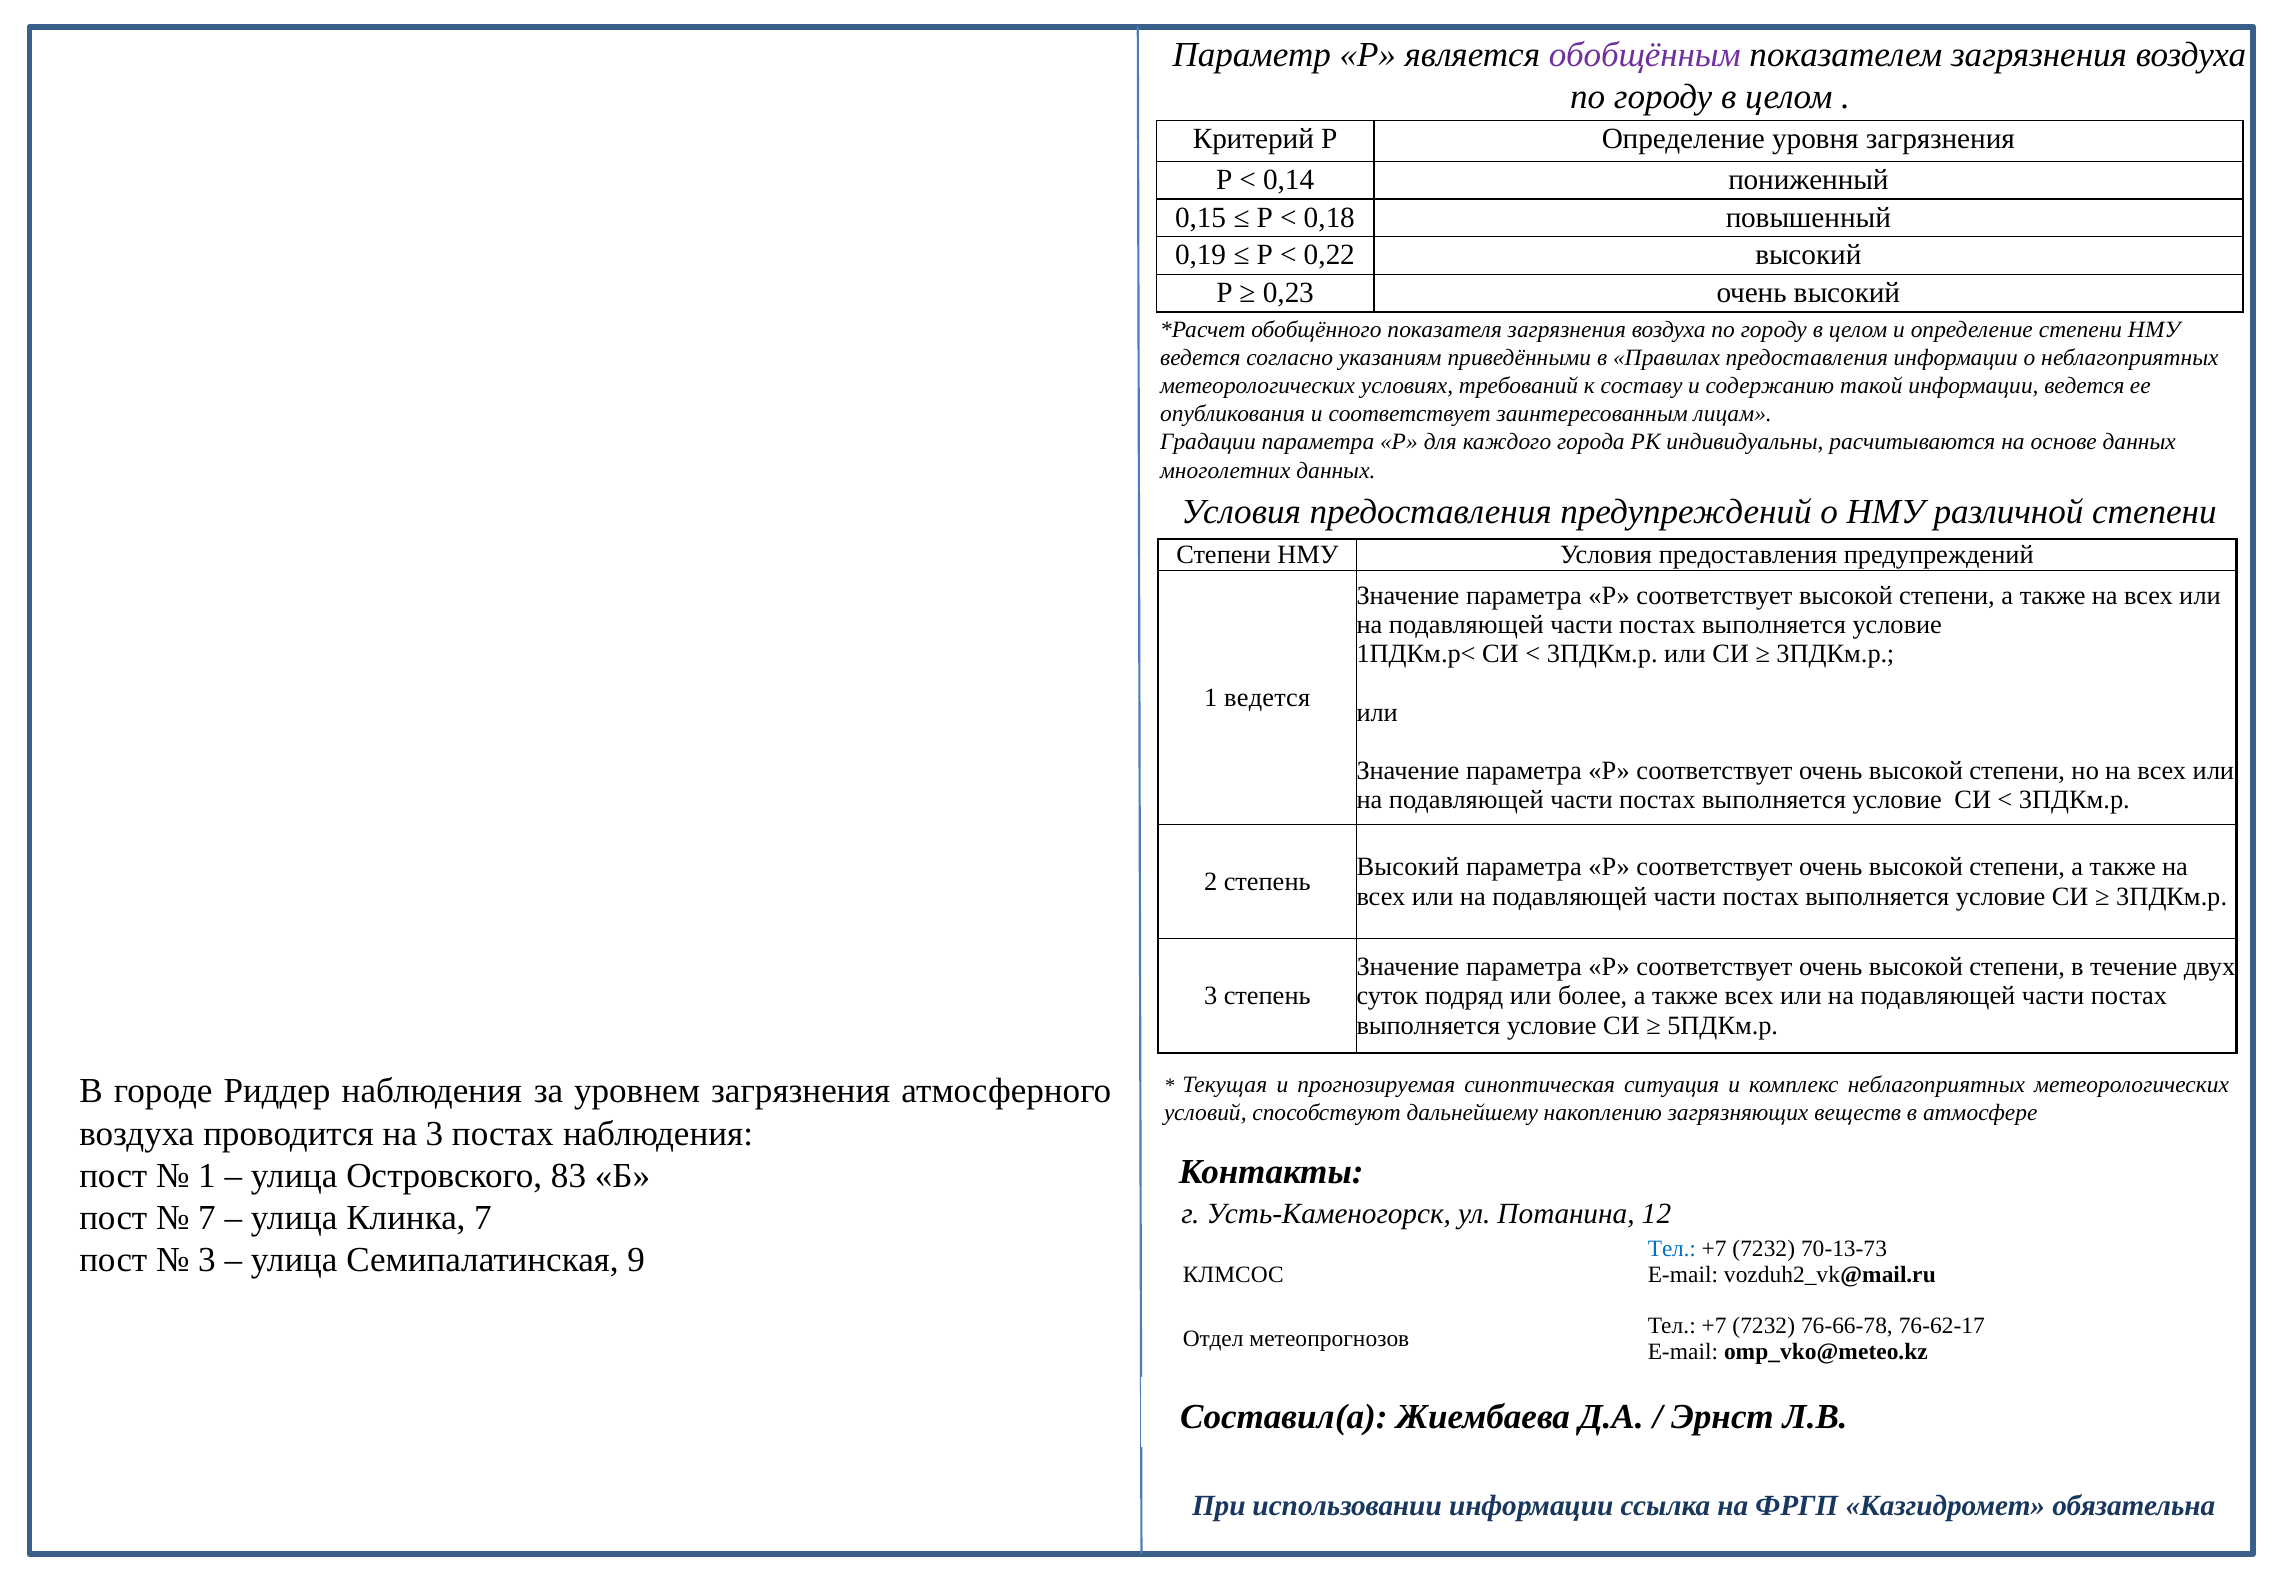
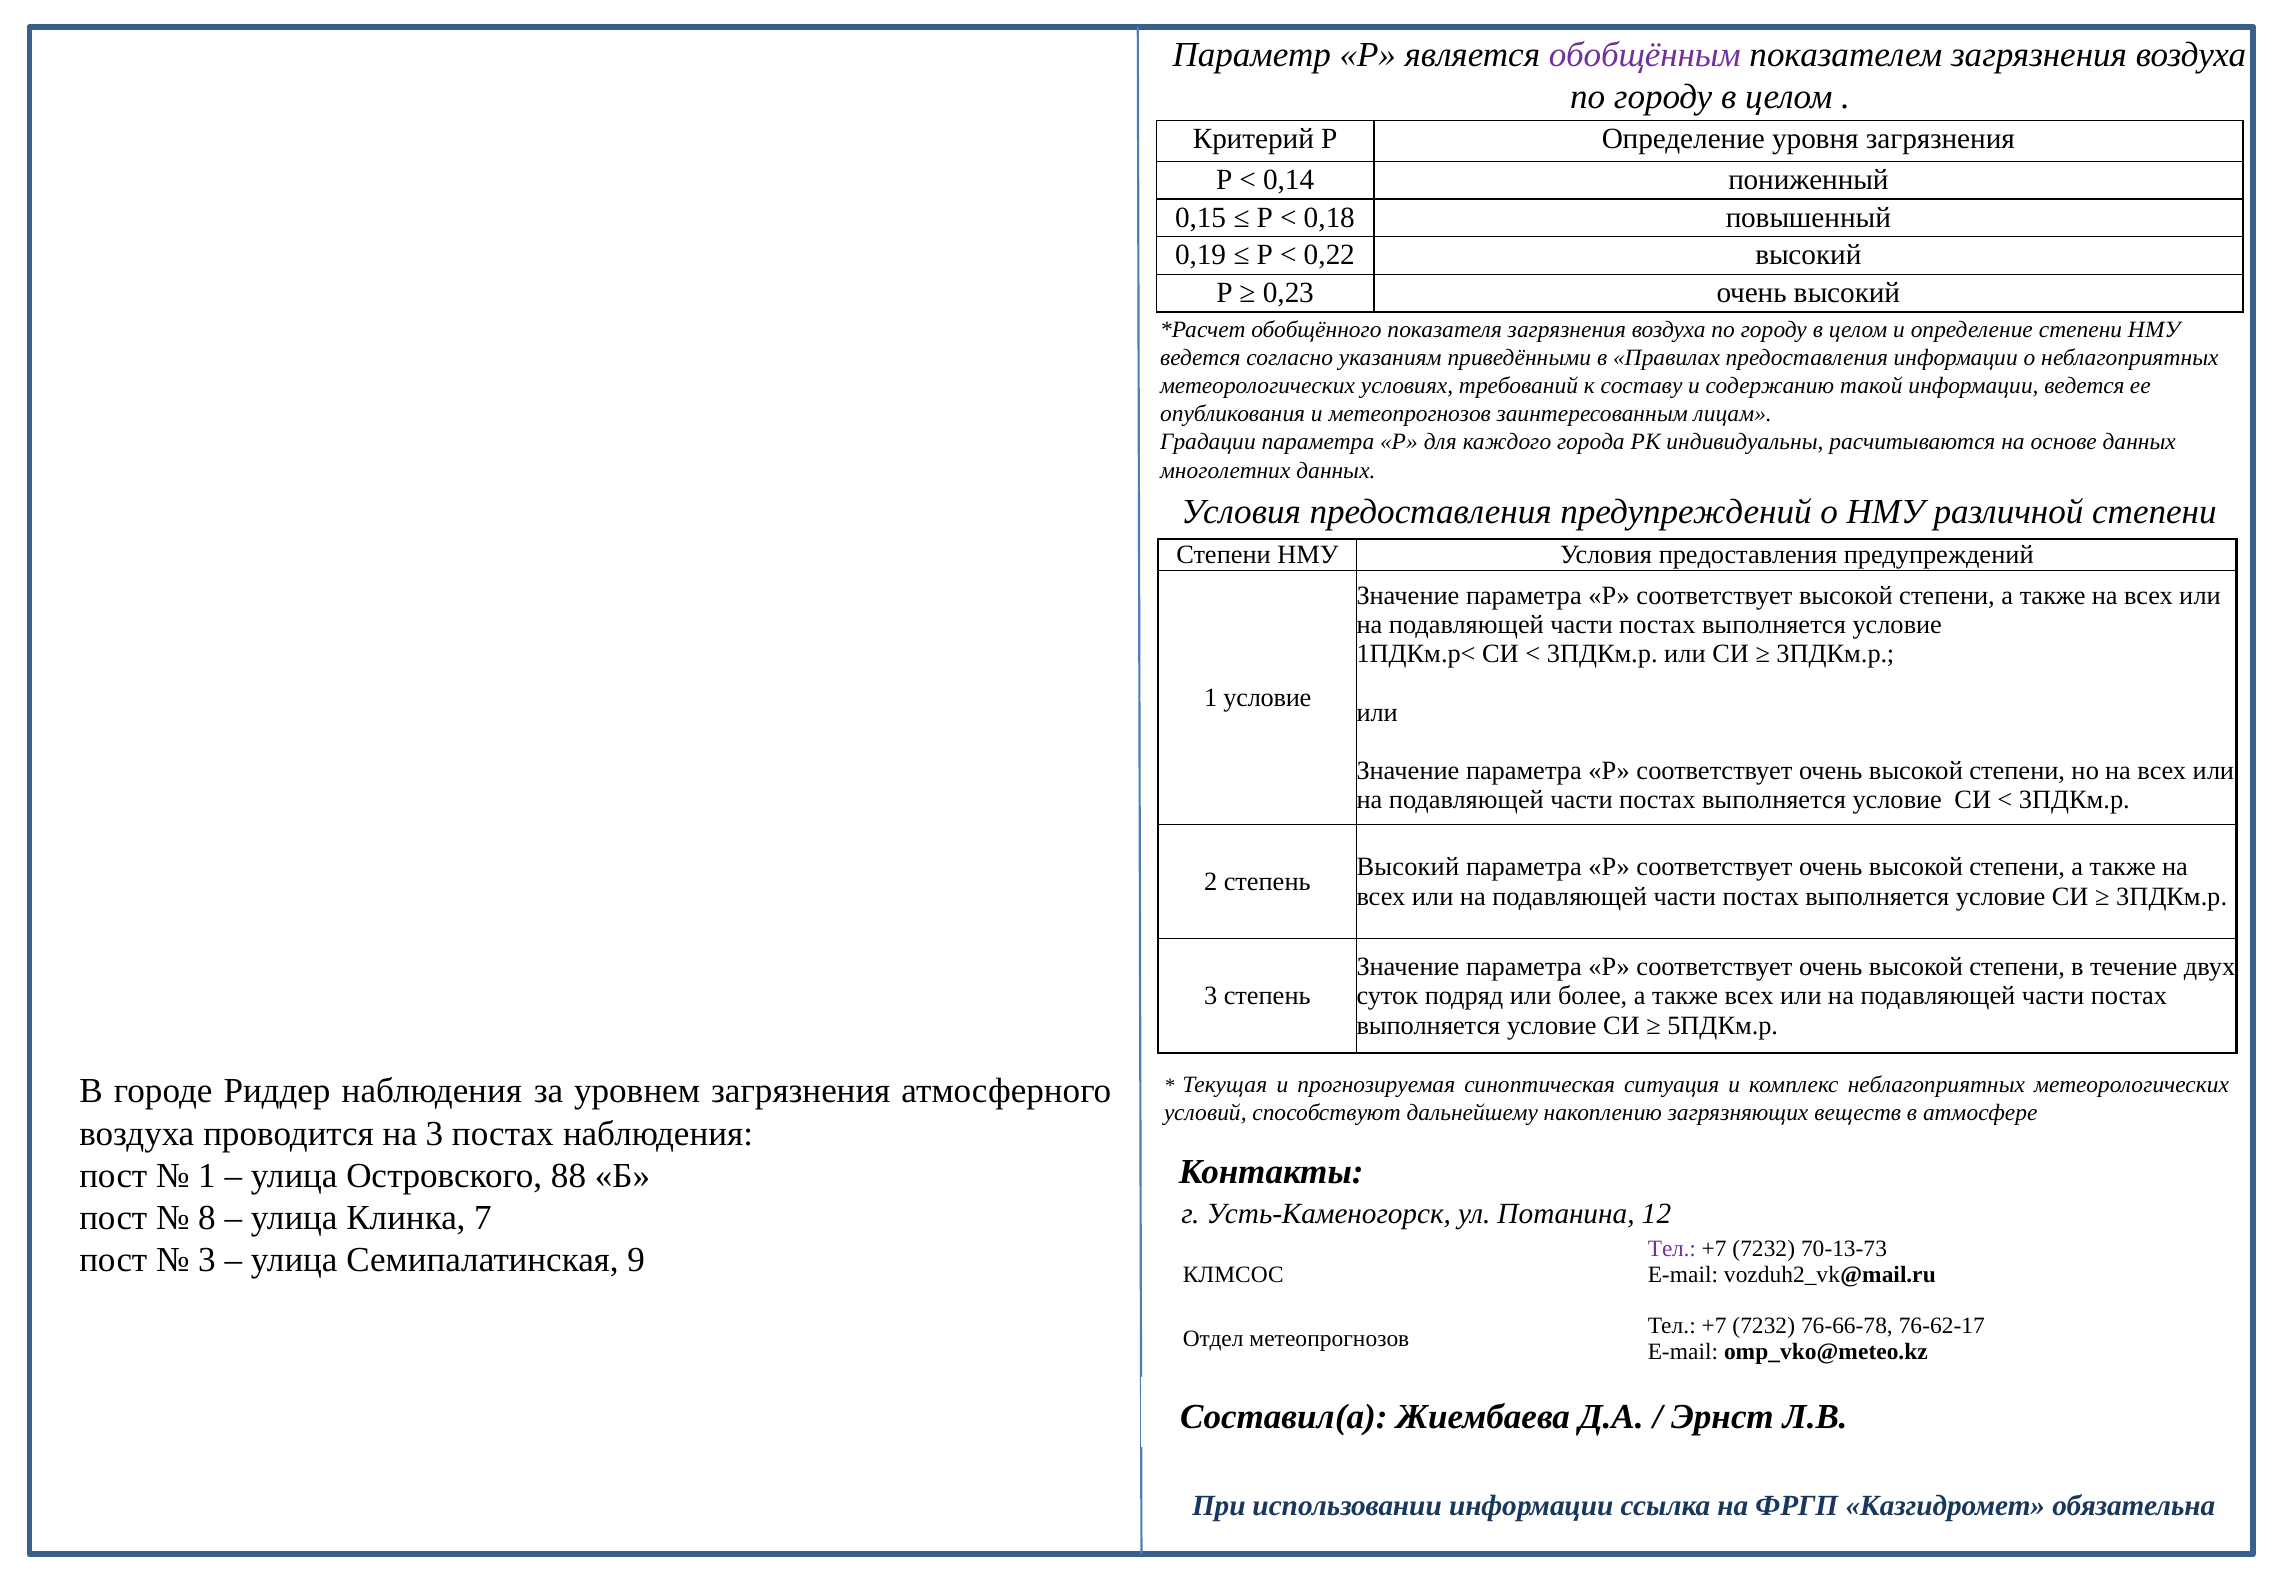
и соответствует: соответствует -> метеопрогнозов (1410, 414)
1 ведется: ведется -> условие (1267, 698)
83: 83 -> 88 (569, 1175)
7: 7 -> 8 (207, 1217)
Тел colour: blue -> purple (1672, 1248)
